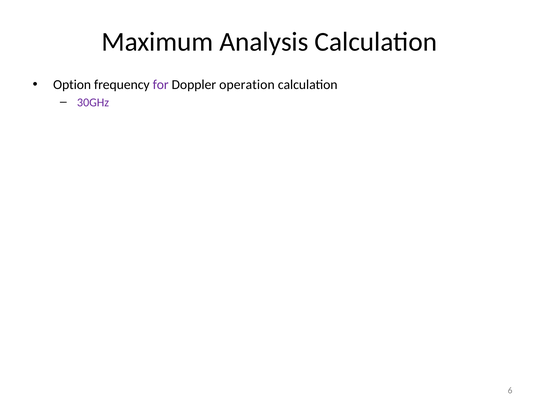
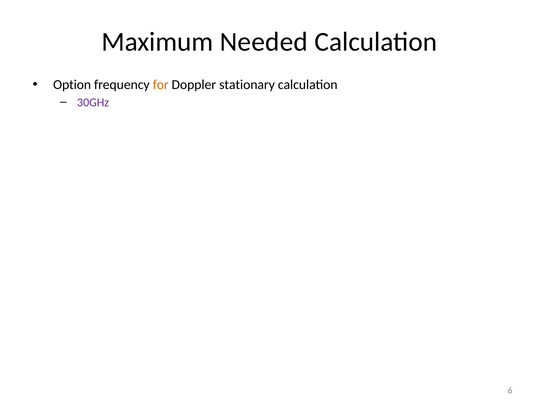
Analysis: Analysis -> Needed (264, 42)
for colour: purple -> orange (161, 85)
operation: operation -> stationary (247, 85)
